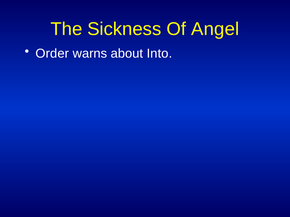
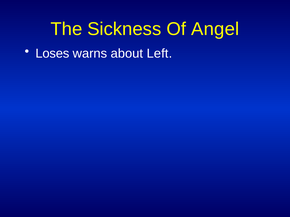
Order: Order -> Loses (52, 54)
Into: Into -> Left (159, 54)
